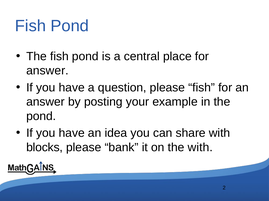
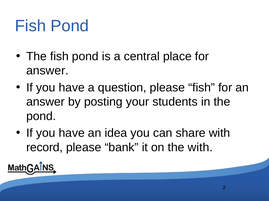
example: example -> students (175, 102)
blocks: blocks -> record (45, 148)
